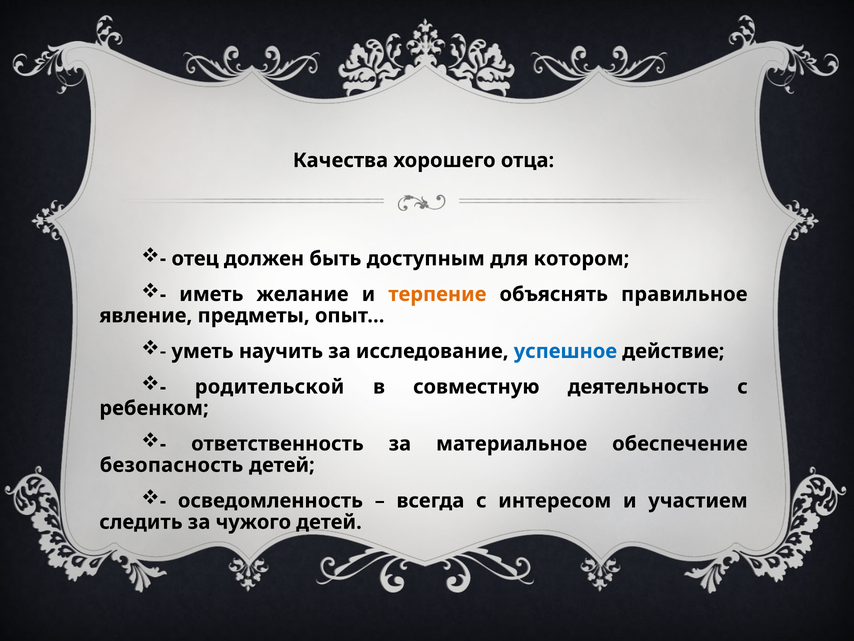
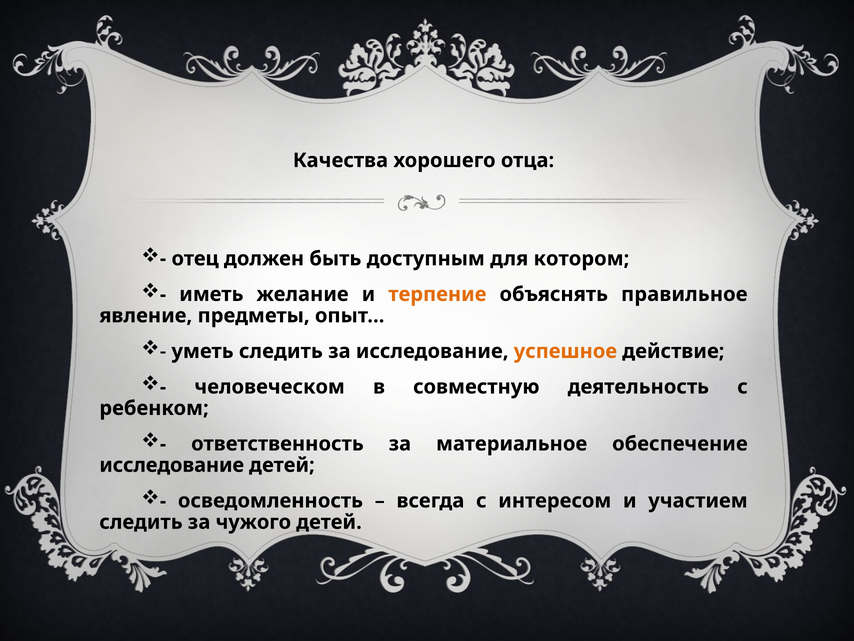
уметь научить: научить -> следить (281, 351)
успешное colour: blue -> orange (565, 351)
родительской: родительской -> человеческом (270, 387)
безопасность: безопасность -> исследование (172, 465)
